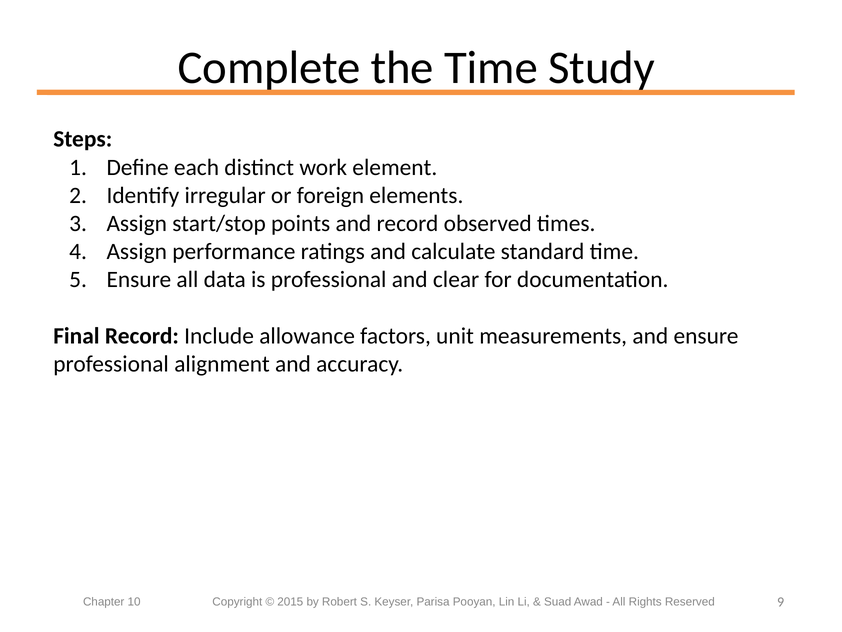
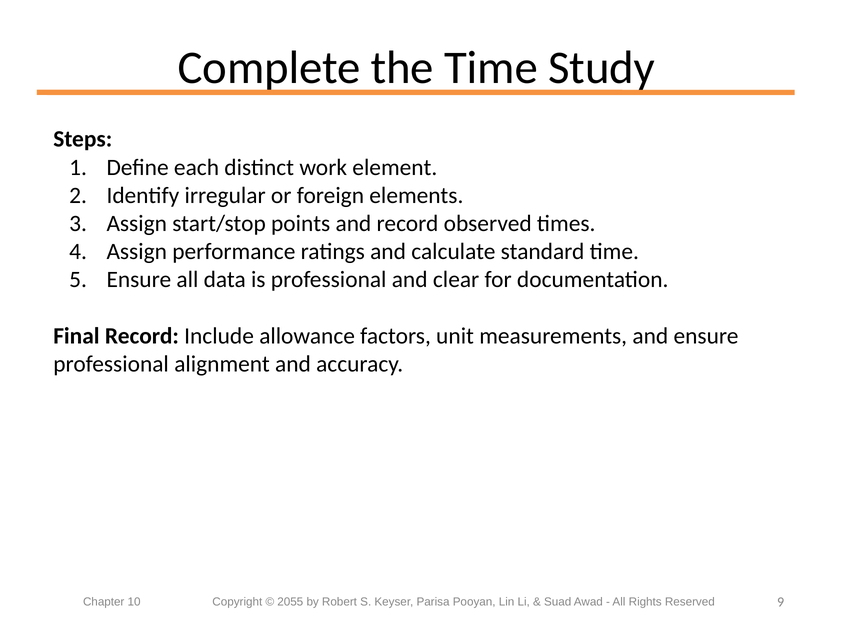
2015: 2015 -> 2055 (290, 601)
